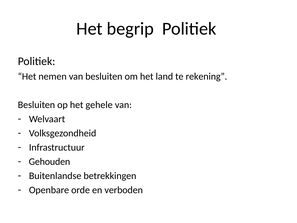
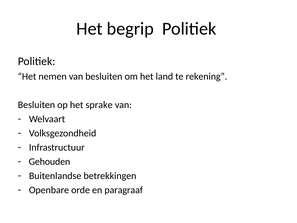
gehele: gehele -> sprake (99, 105)
verboden: verboden -> paragraaf (124, 190)
